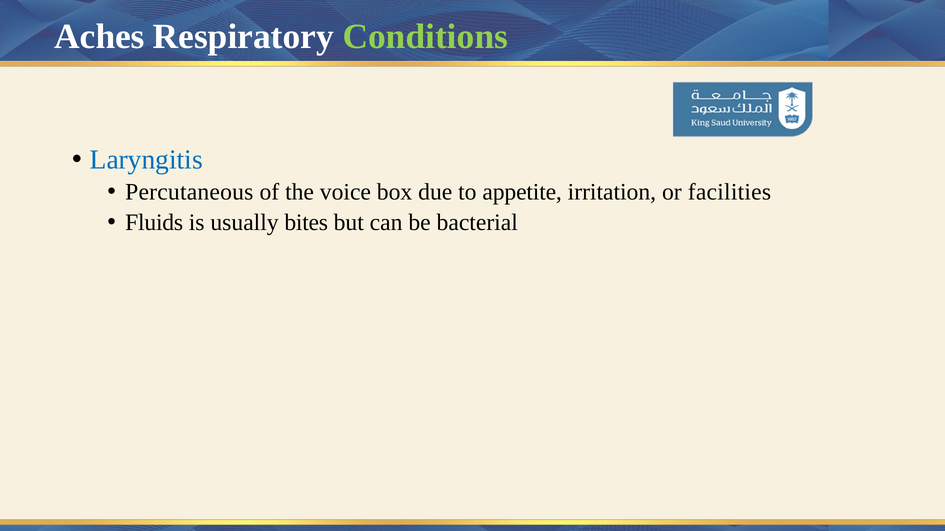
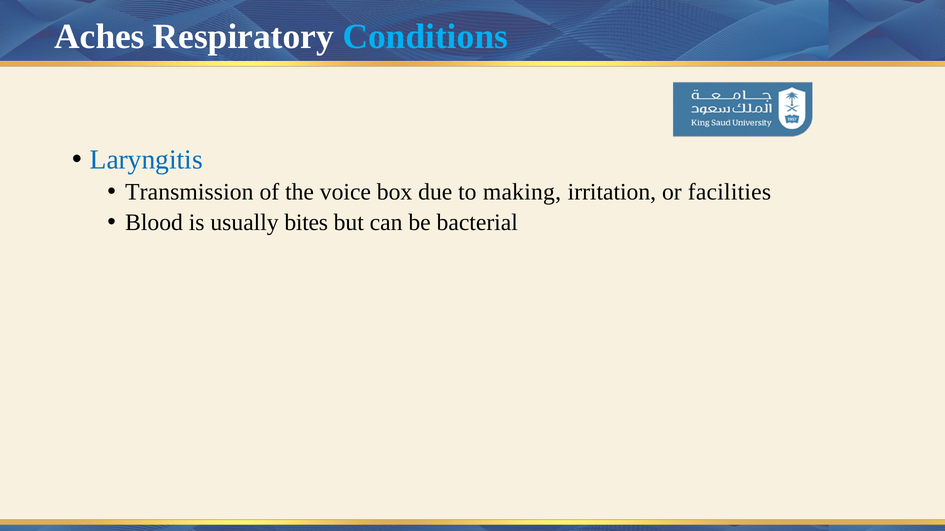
Conditions colour: light green -> light blue (425, 37)
Percutaneous: Percutaneous -> Transmission (189, 192)
appetite: appetite -> making (522, 192)
Fluids: Fluids -> Blood (154, 223)
